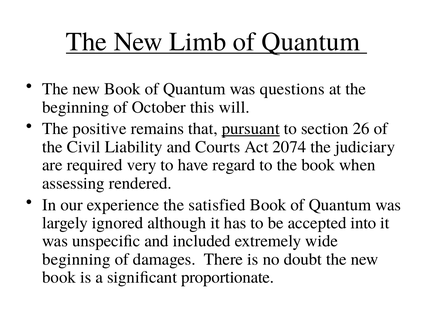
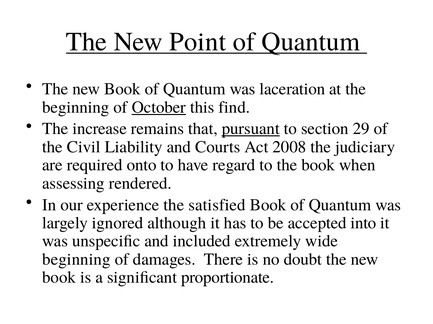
Limb: Limb -> Point (198, 42)
questions: questions -> laceration (292, 89)
October underline: none -> present (159, 107)
will: will -> find (234, 107)
positive: positive -> increase (100, 129)
26: 26 -> 29 (361, 129)
2074: 2074 -> 2008 (289, 147)
very: very -> onto (142, 165)
